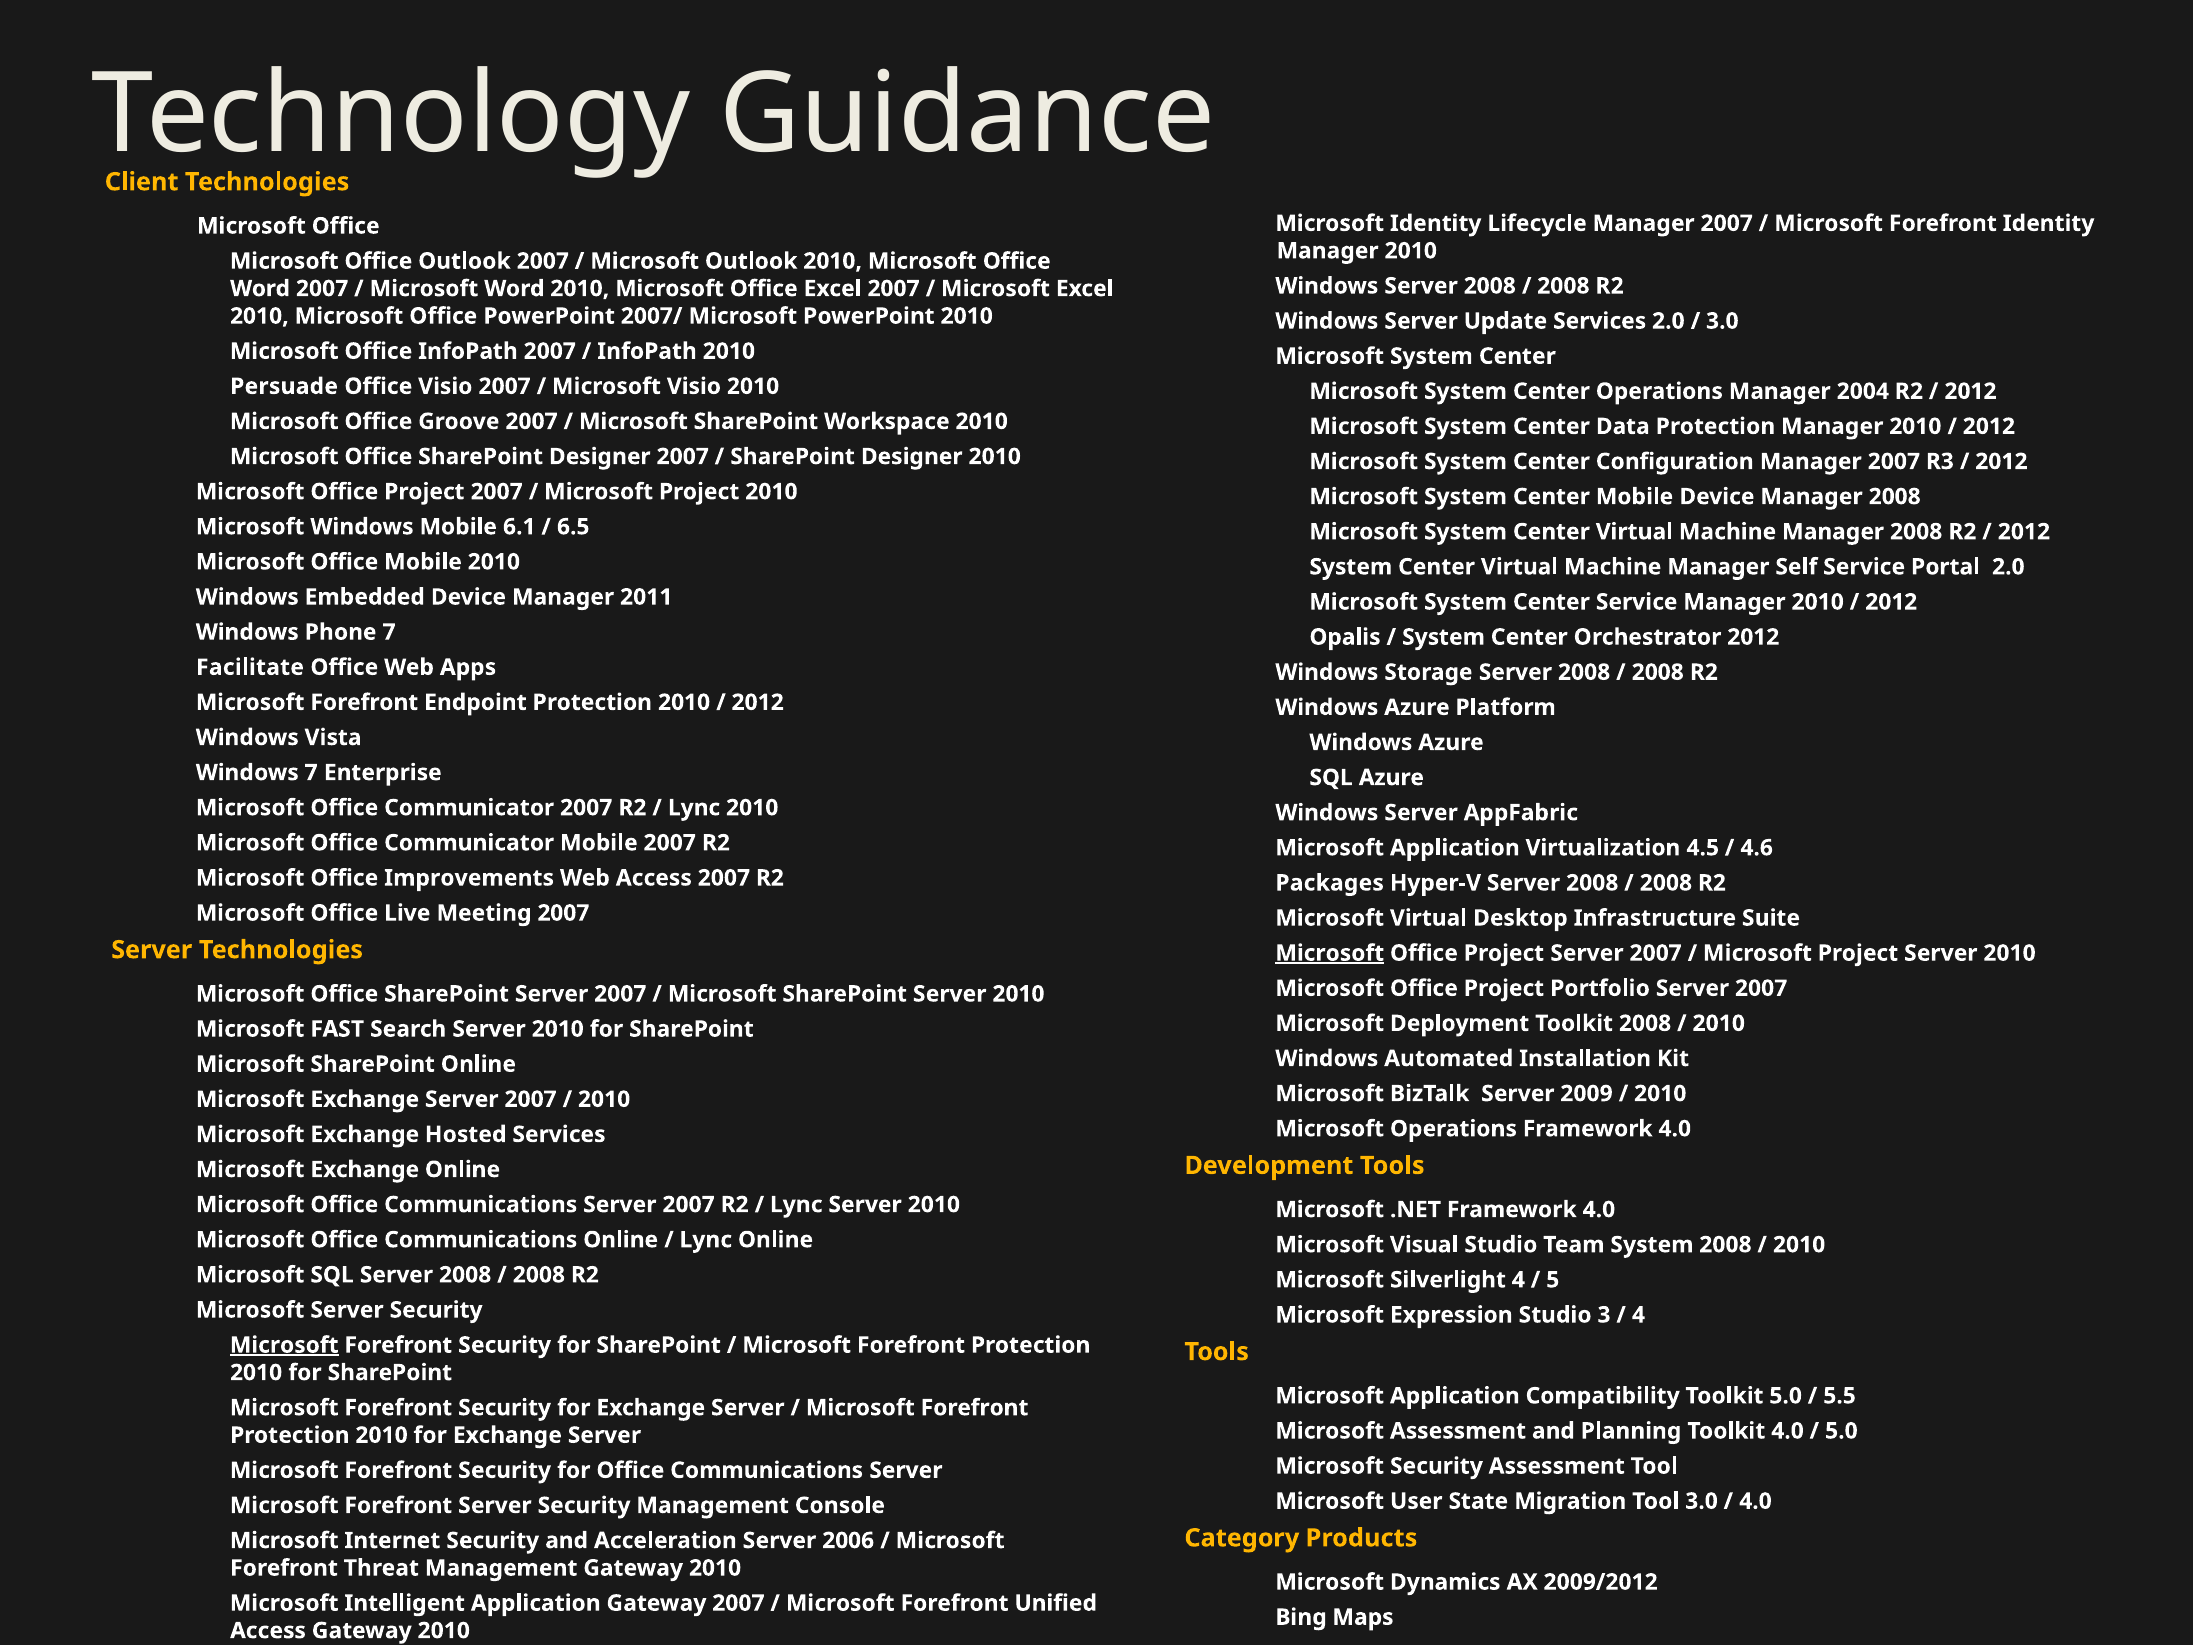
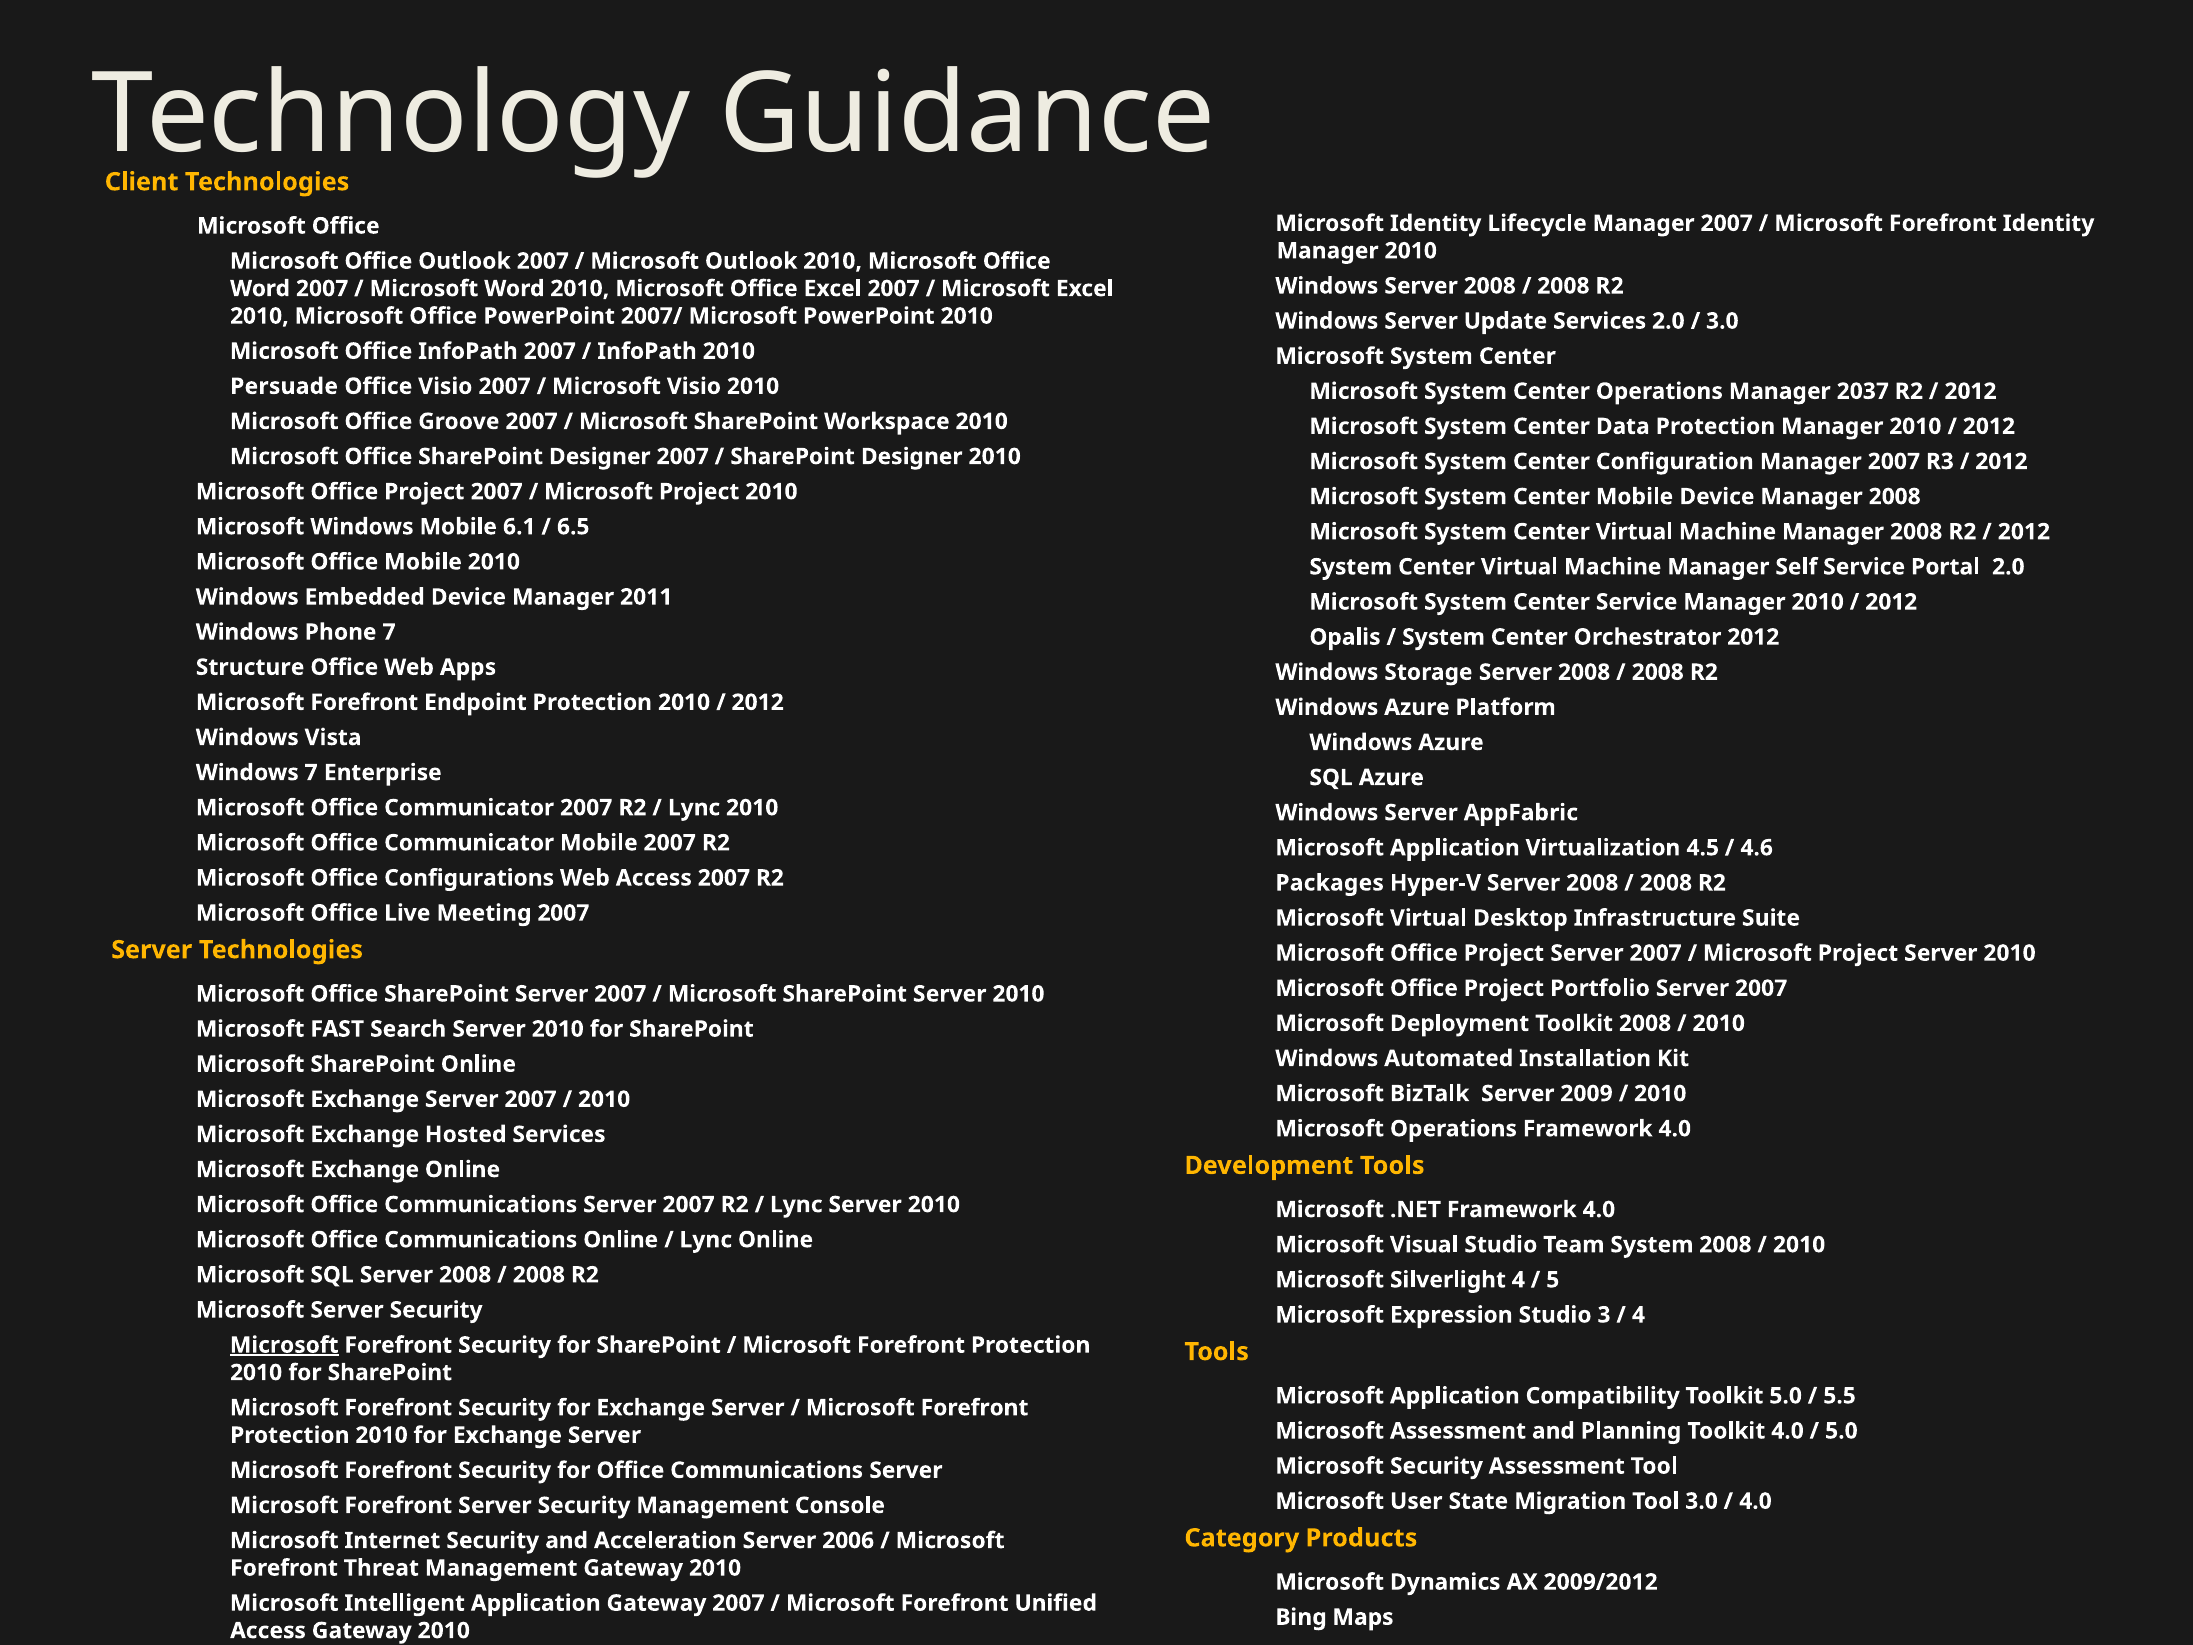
2004: 2004 -> 2037 (1863, 391)
Facilitate: Facilitate -> Structure (250, 667)
Improvements: Improvements -> Configurations (469, 878)
Microsoft underline: present -> none (1330, 953)
